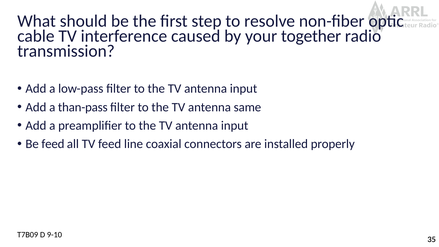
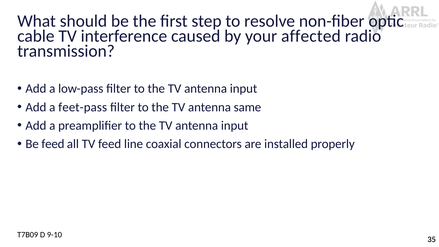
together: together -> affected (311, 36)
than-pass: than-pass -> feet-pass (83, 107)
